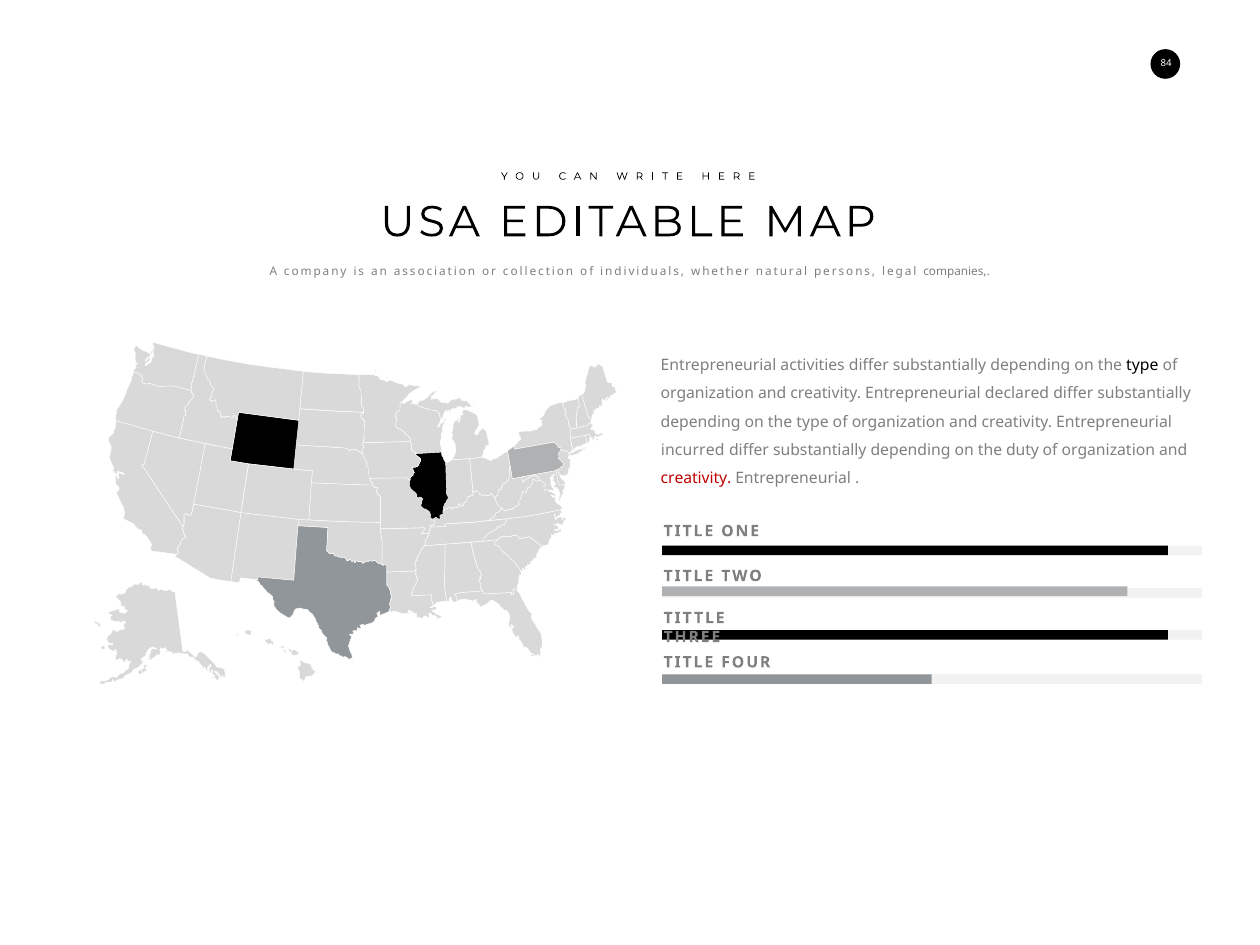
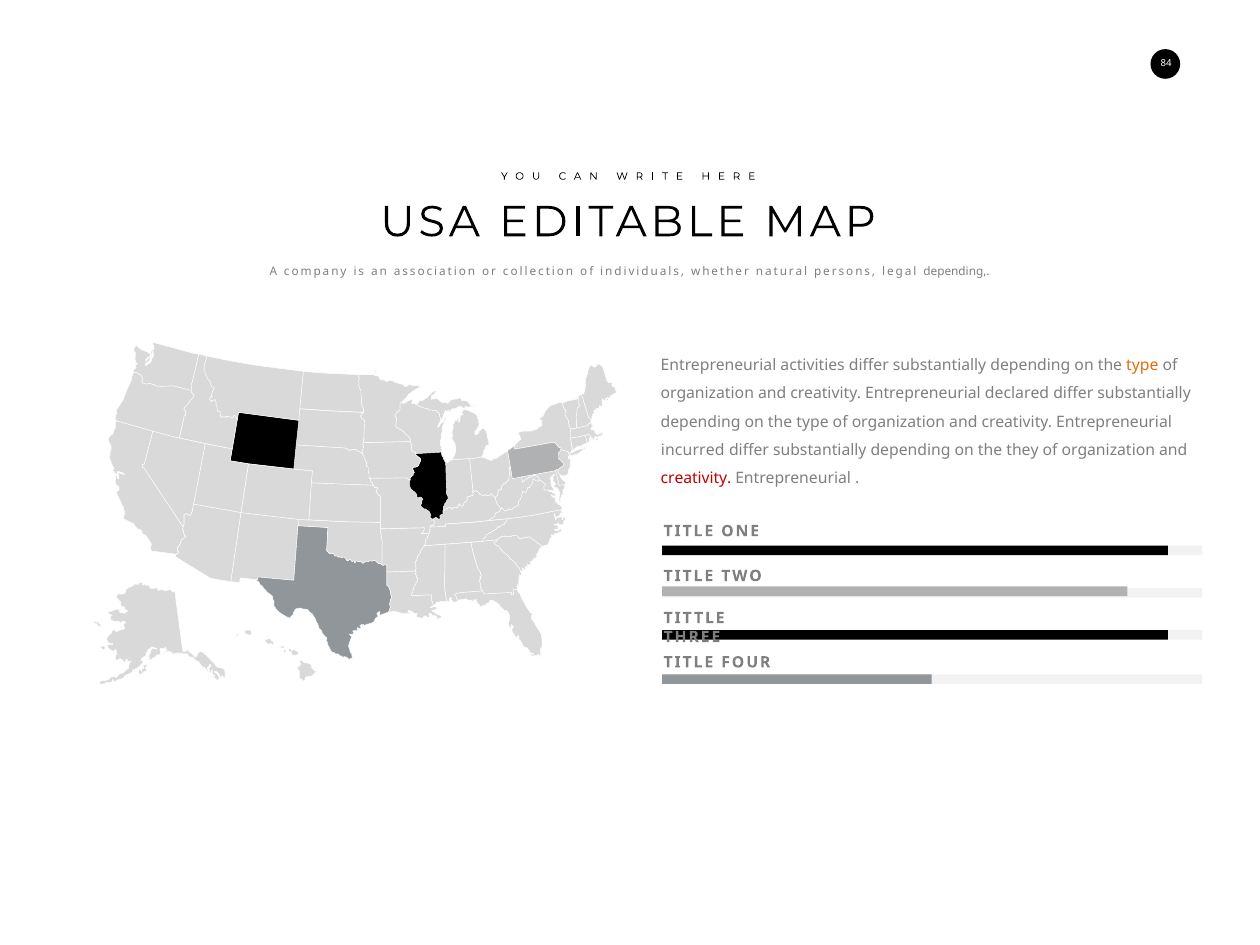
legal companies: companies -> depending (956, 271)
type colour: black -> orange (1142, 365)
duty: duty -> they (1022, 450)
